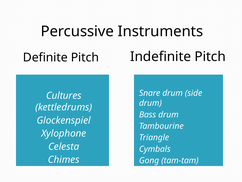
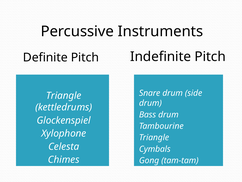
Cultures: Cultures -> Triangle (64, 95)
